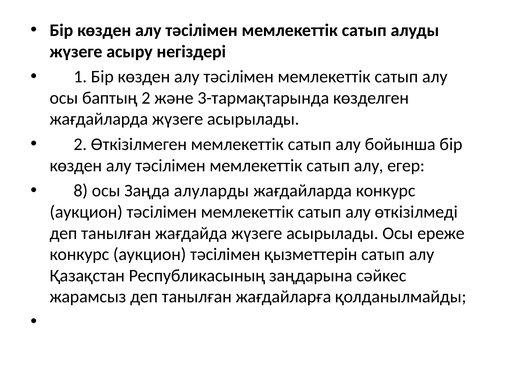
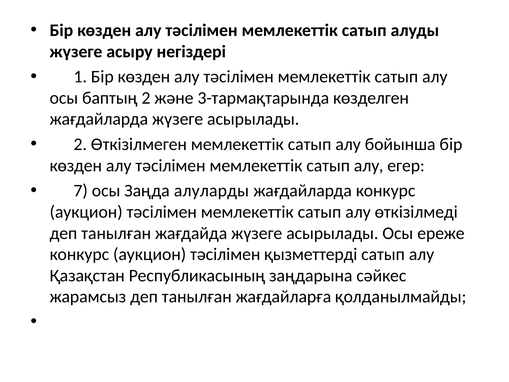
8: 8 -> 7 (81, 191)
қызметтерін: қызметтерін -> қызметтерді (311, 254)
